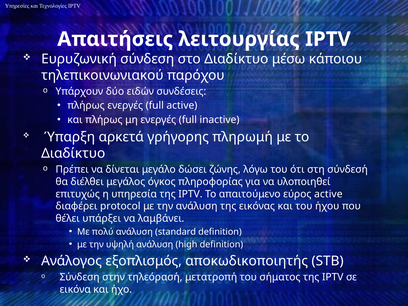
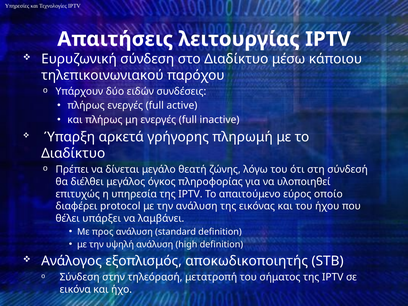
δώσει: δώσει -> θεατή (192, 170)
εύρος active: active -> οποίο (328, 194)
πολύ: πολύ -> προς (103, 232)
